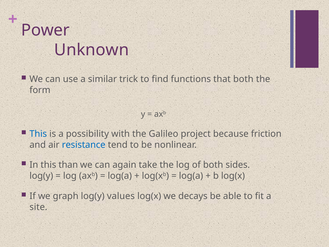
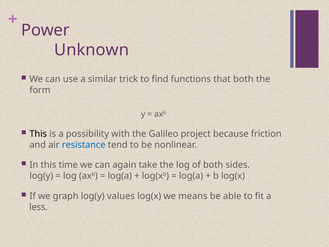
This colour: blue -> black (38, 134)
than: than -> time (68, 165)
decays: decays -> means (193, 196)
site: site -> less (38, 207)
